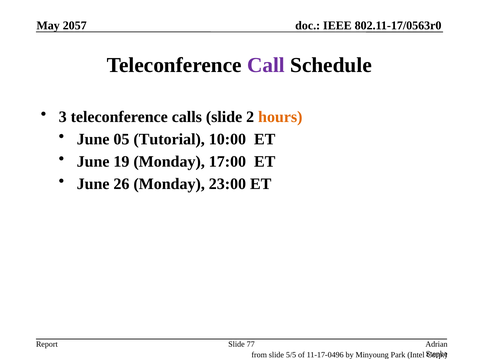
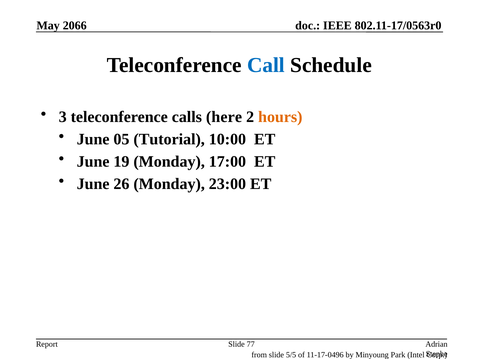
2057: 2057 -> 2066 (75, 26)
Call colour: purple -> blue (266, 65)
calls slide: slide -> here (224, 117)
